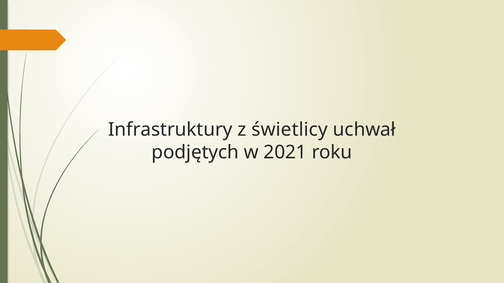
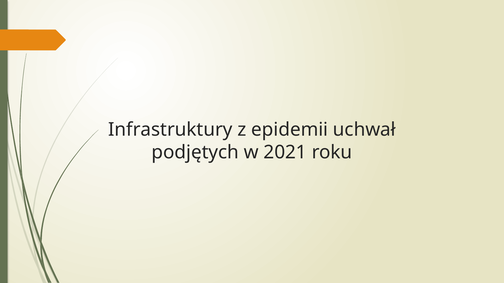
świetlicy: świetlicy -> epidemii (290, 130)
